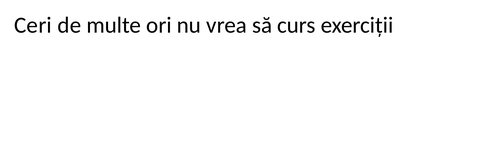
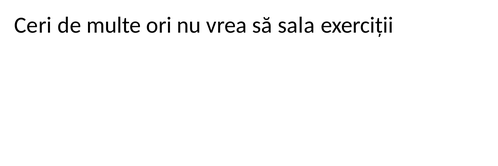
curs: curs -> sala (296, 25)
